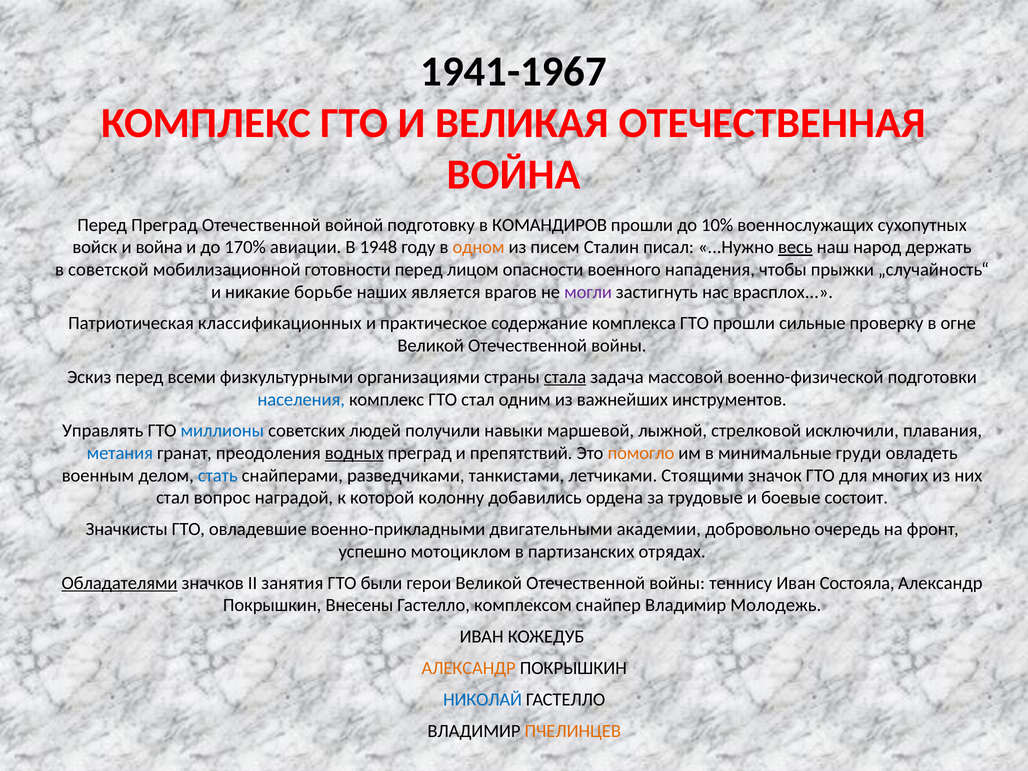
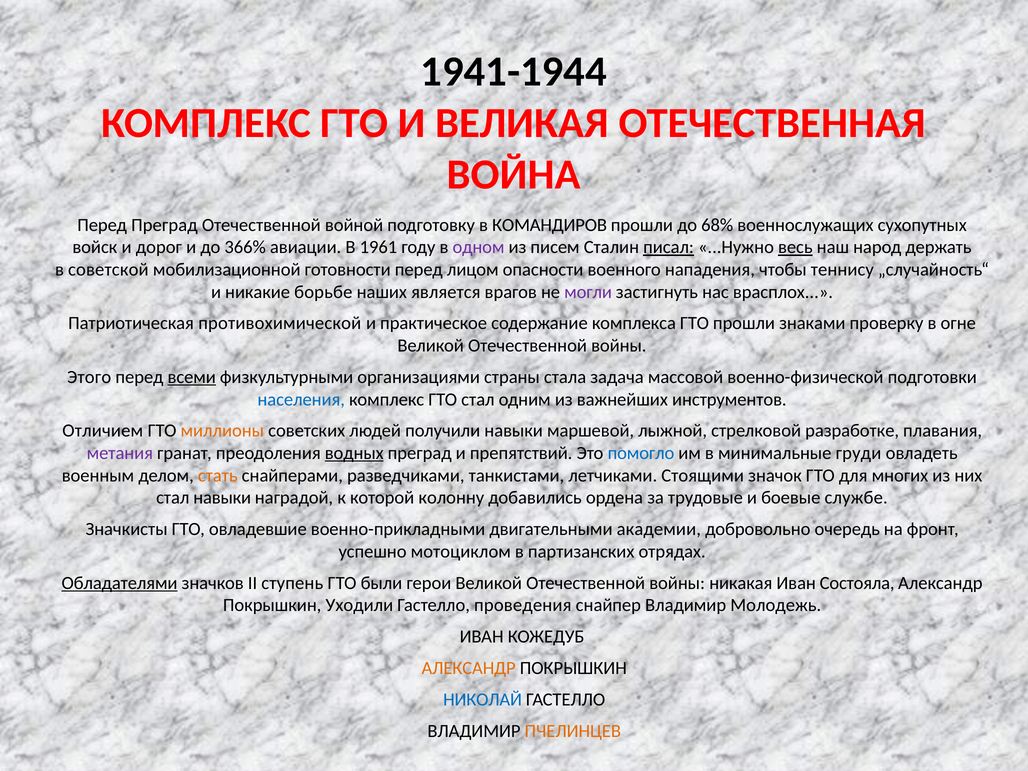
1941-1967: 1941-1967 -> 1941-1944 (514, 72)
10%: 10% -> 68% (717, 225)
и война: война -> дорог (159, 247)
170%: 170% -> 366% (245, 247)
1948: 1948 -> 1961 (378, 247)
одном colour: orange -> purple (478, 247)
писал underline: none -> present (669, 247)
прыжки: прыжки -> теннису (842, 270)
классификационных: классификационных -> противохимической (280, 323)
сильные: сильные -> знаками (812, 323)
Эскиз: Эскиз -> Этого (89, 377)
всеми underline: none -> present (192, 377)
стала underline: present -> none (565, 377)
Управлять: Управлять -> Отличием (103, 431)
миллионы colour: blue -> orange (222, 431)
исключили: исключили -> разработке (852, 431)
метания colour: blue -> purple (120, 453)
помогло colour: orange -> blue (641, 453)
стать colour: blue -> orange (218, 475)
стал вопрос: вопрос -> навыки (222, 498)
состоит: состоит -> службе (856, 498)
занятия: занятия -> ступень (292, 583)
теннису: теннису -> никакая (741, 583)
Внесены: Внесены -> Уходили (359, 605)
комплексом: комплексом -> проведения (523, 605)
